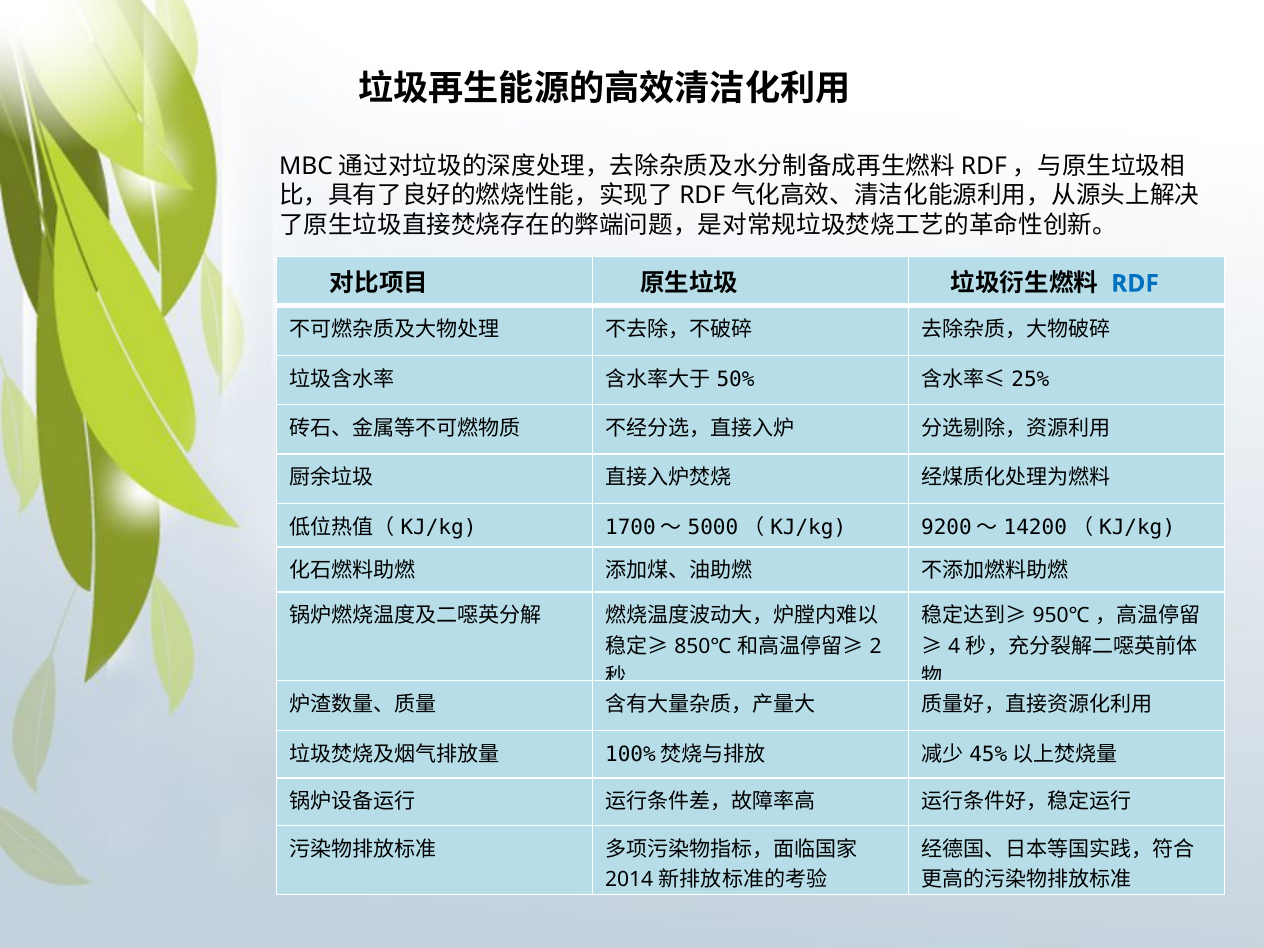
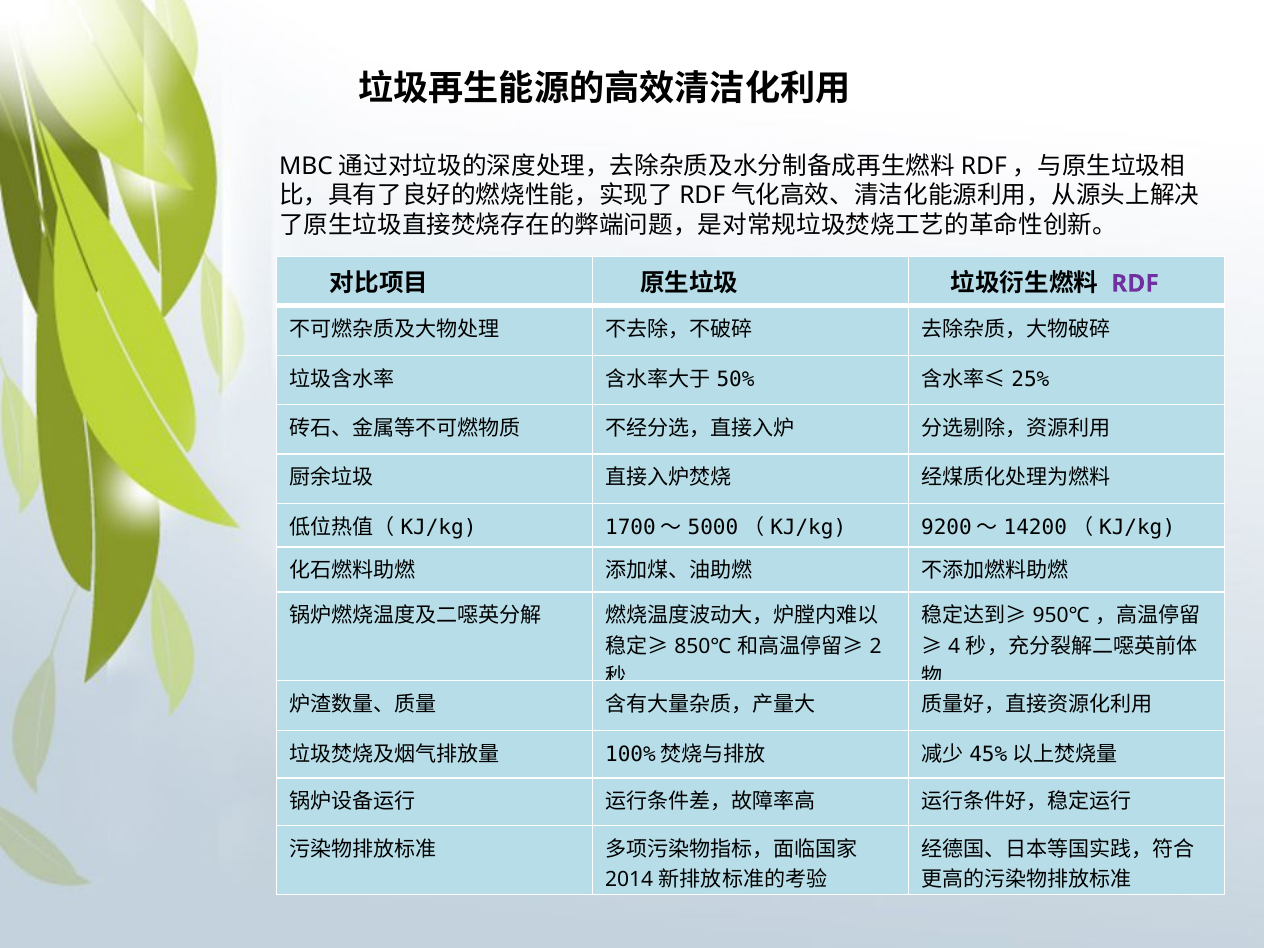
RDF colour: blue -> purple (1135, 284)
